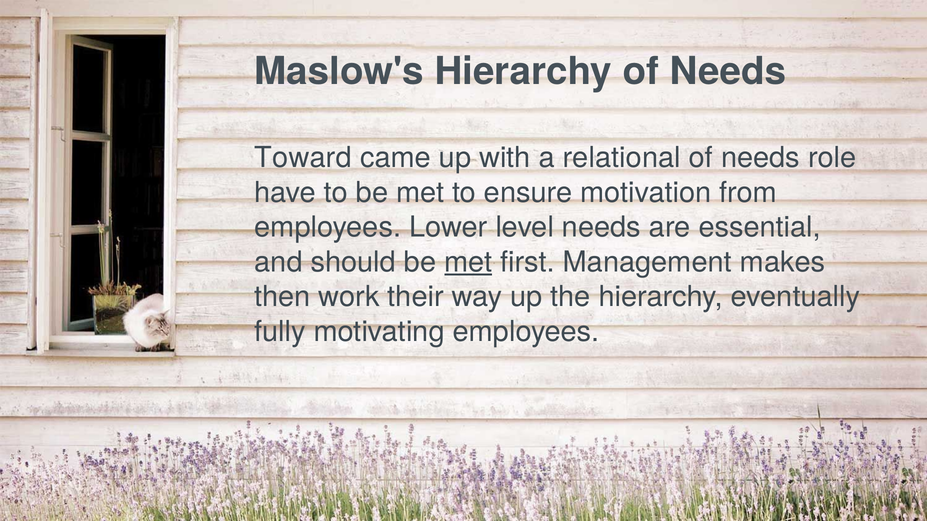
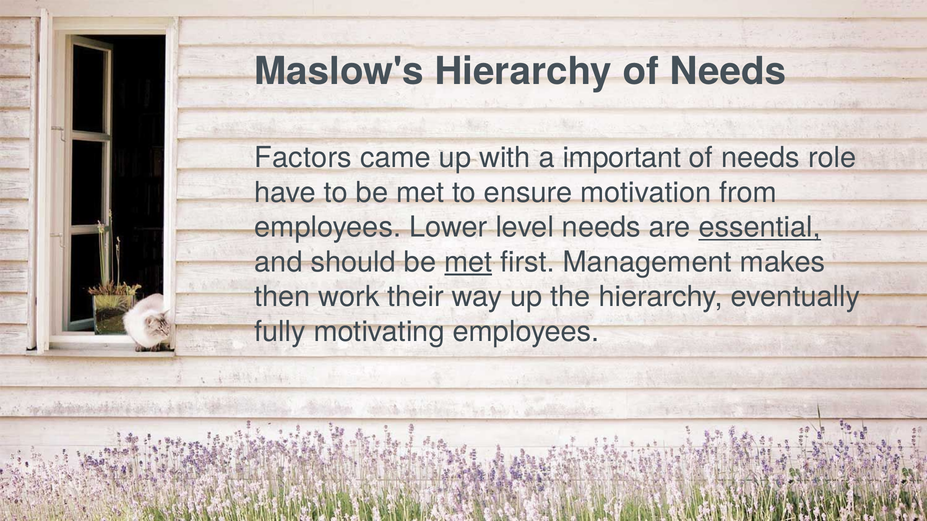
Toward: Toward -> Factors (303, 158)
relational: relational -> important (622, 158)
essential underline: none -> present (760, 228)
